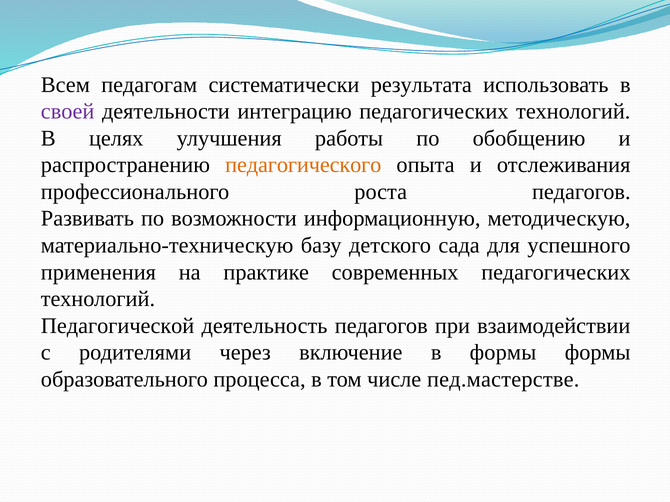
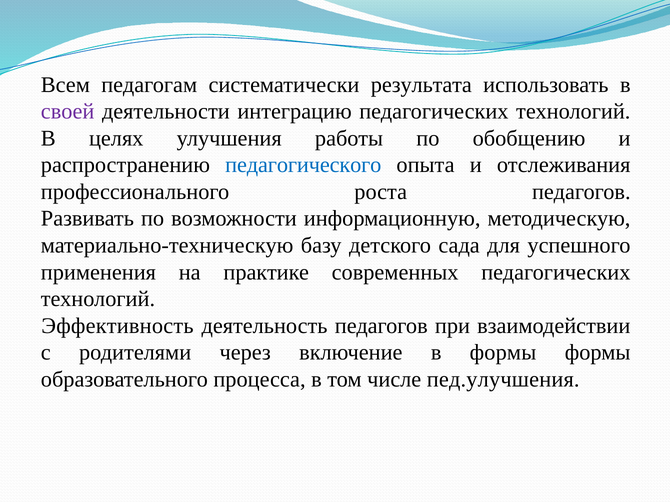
педагогического colour: orange -> blue (303, 165)
Педагогической: Педагогической -> Эффективность (117, 326)
пед.мастерстве: пед.мастерстве -> пед.улучшения (503, 380)
